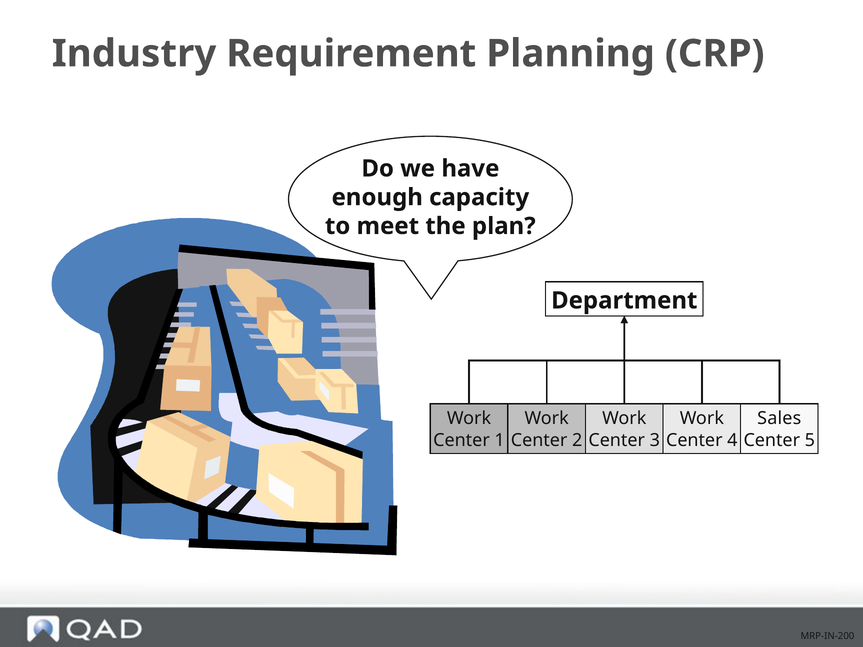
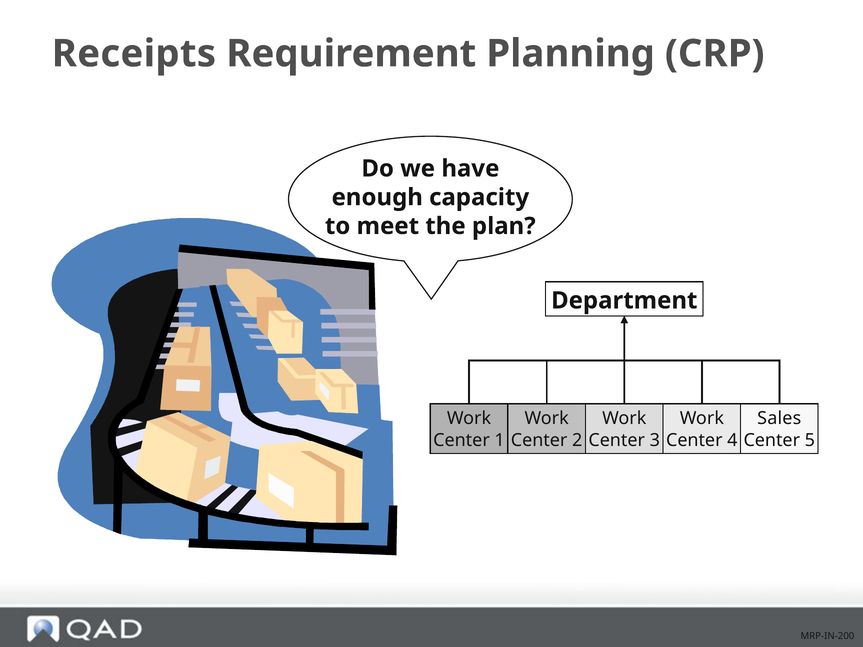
Industry: Industry -> Receipts (134, 54)
